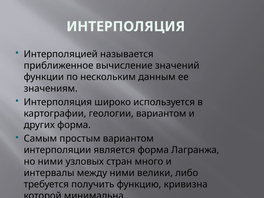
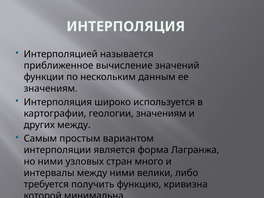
геологии вариантом: вариантом -> значениям (161, 114)
других форма: форма -> между (74, 125)
